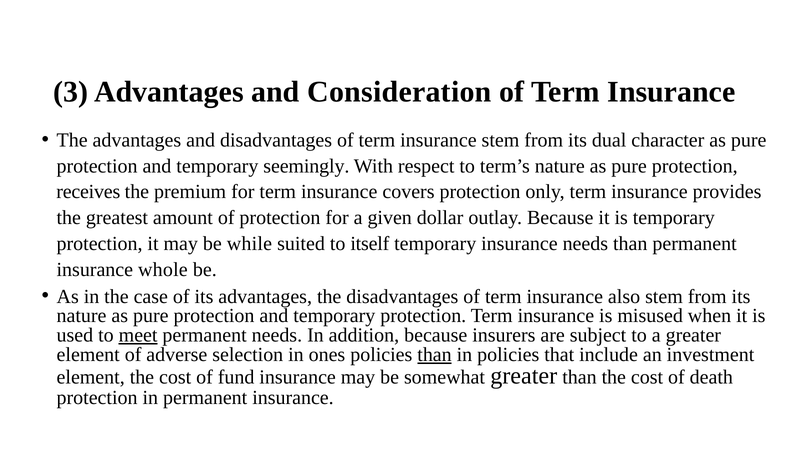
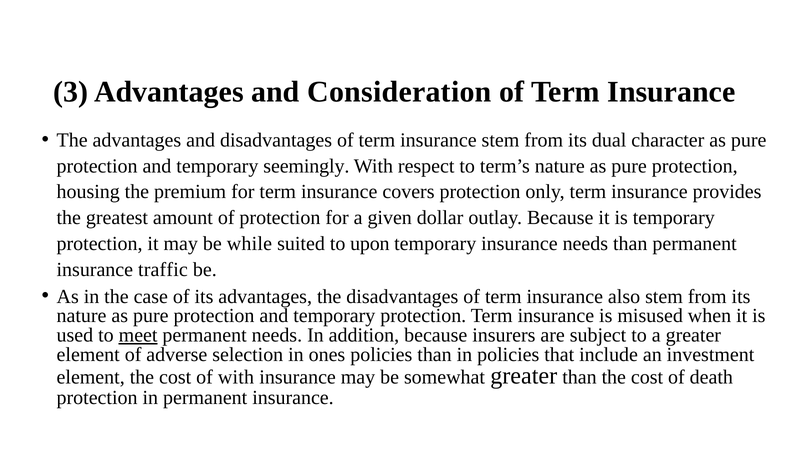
receives: receives -> housing (88, 192)
itself: itself -> upon (370, 244)
whole: whole -> traffic (163, 270)
than underline: present -> none (435, 355)
of fund: fund -> with (236, 378)
